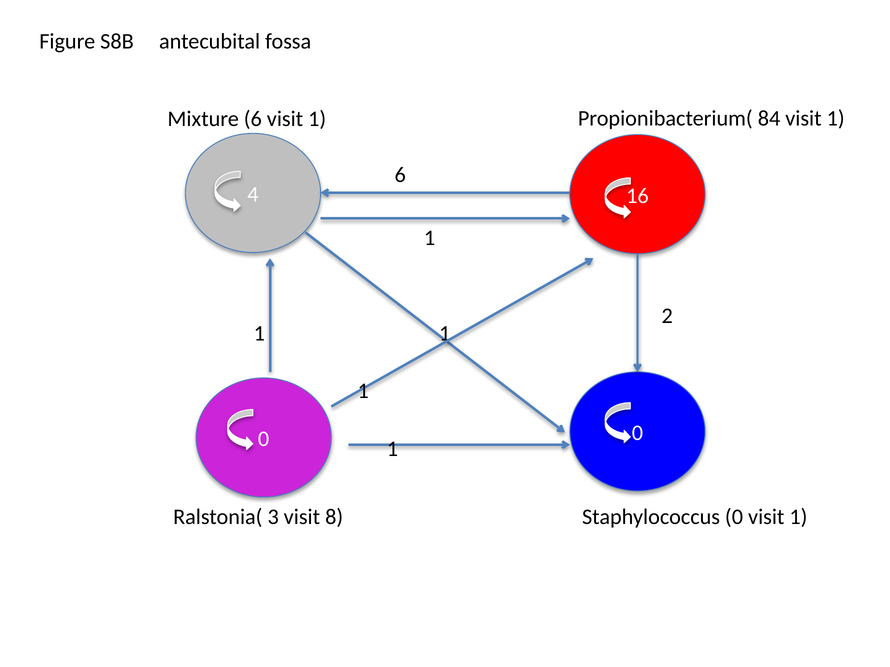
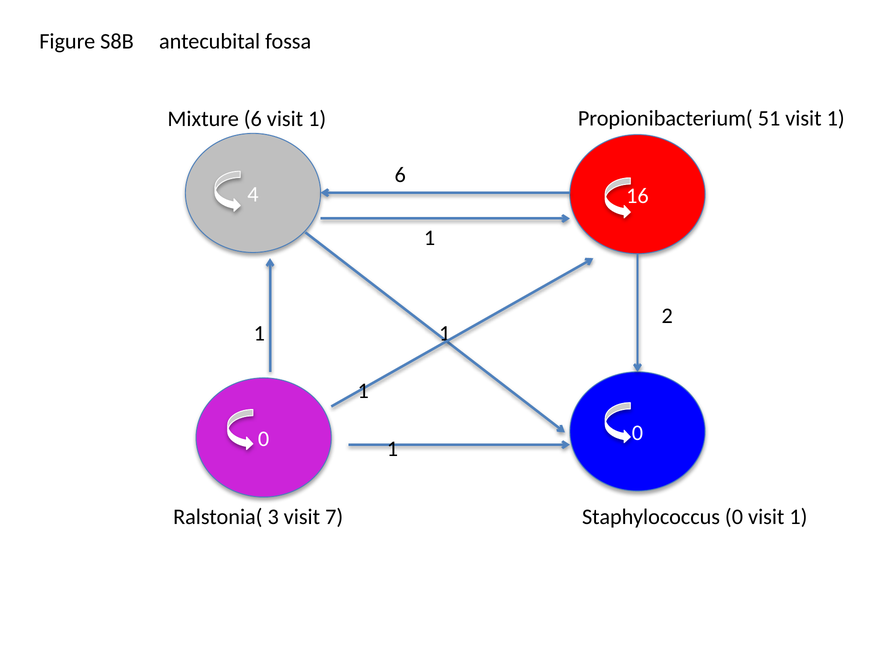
84: 84 -> 51 (769, 118)
8: 8 -> 7 (334, 517)
